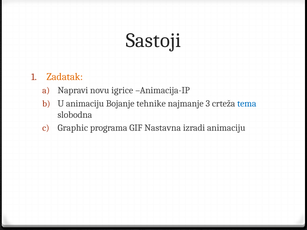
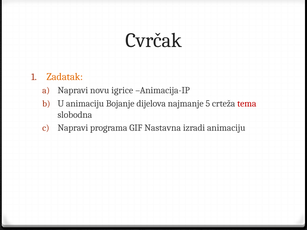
Sastoji: Sastoji -> Cvrčak (154, 40)
tehnike: tehnike -> dijelova (151, 104)
3: 3 -> 5 (208, 104)
tema colour: blue -> red (247, 104)
Graphic: Graphic -> Napravi (73, 128)
